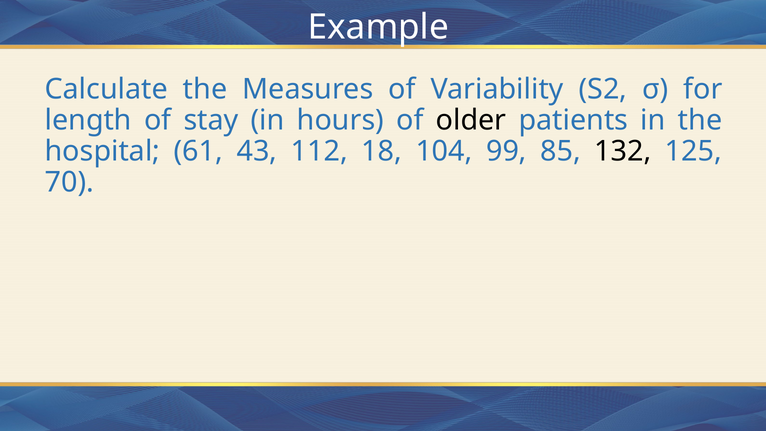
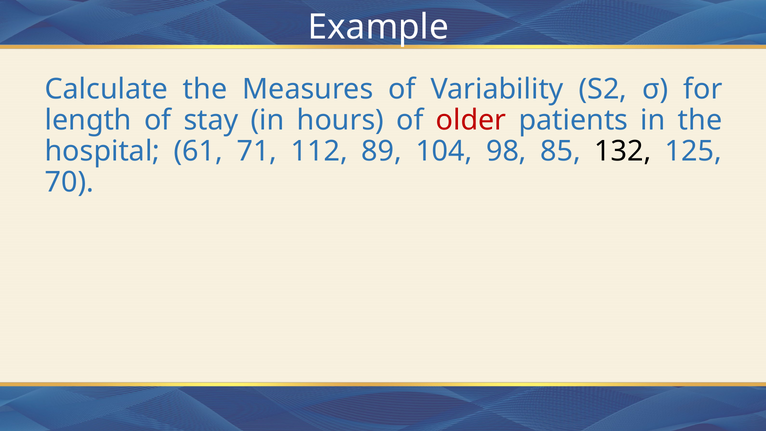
older colour: black -> red (471, 120)
43: 43 -> 71 (257, 151)
18: 18 -> 89 (382, 151)
99: 99 -> 98 (506, 151)
